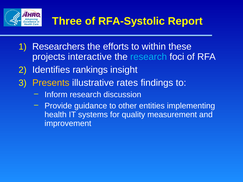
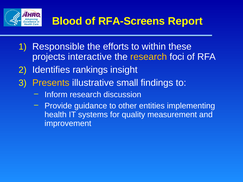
Three: Three -> Blood (67, 21)
RFA-Systolic: RFA-Systolic -> RFA-Screens (132, 21)
Researchers: Researchers -> Responsible (58, 47)
research colour: light blue -> yellow (149, 57)
rates: rates -> small (127, 83)
